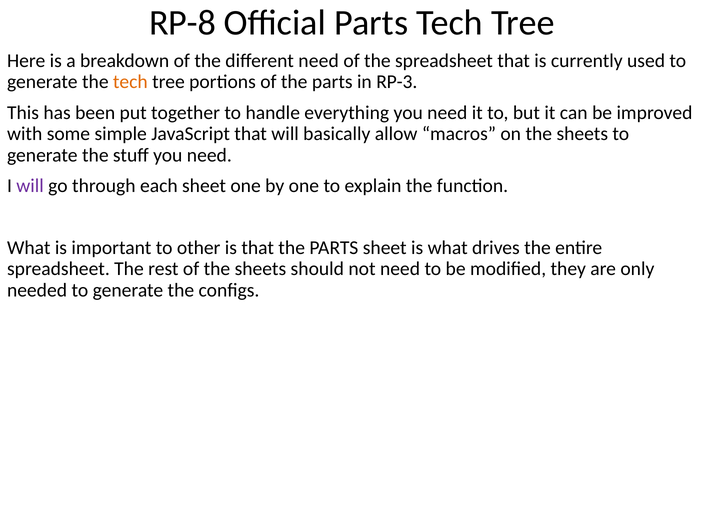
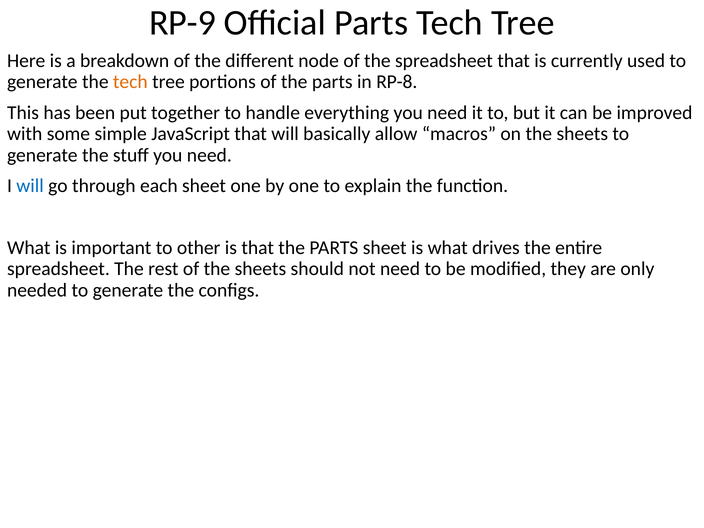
RP-8: RP-8 -> RP-9 (183, 23)
different need: need -> node (319, 61)
RP-3: RP-3 -> RP-8 (397, 82)
will colour: purple -> blue (30, 186)
